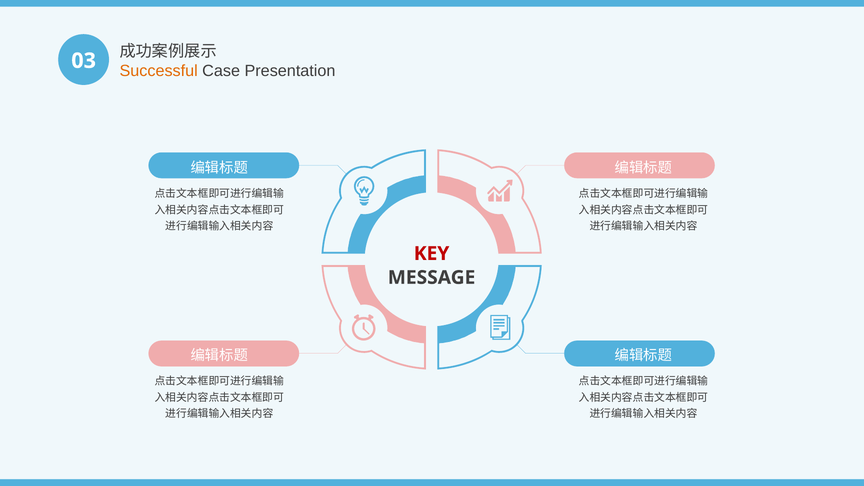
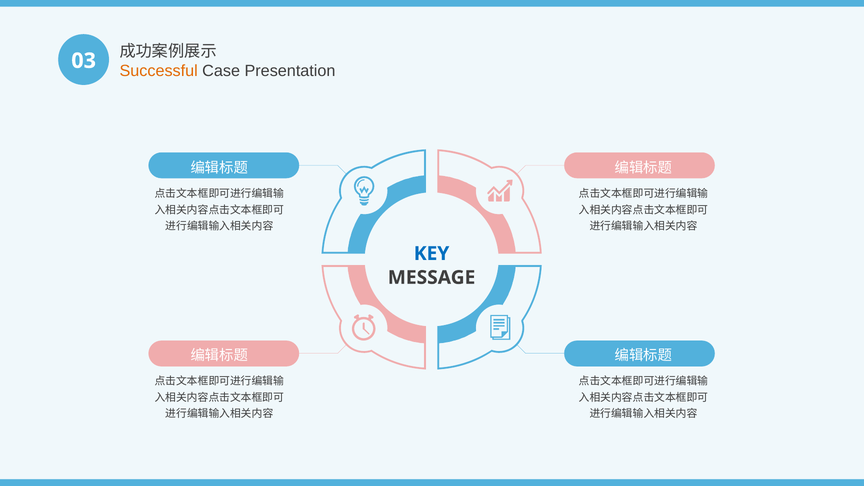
KEY colour: red -> blue (432, 254)
